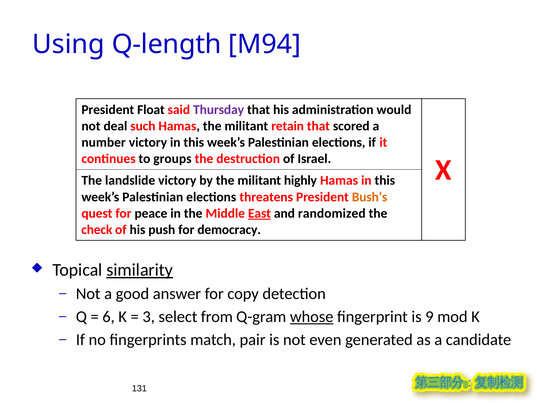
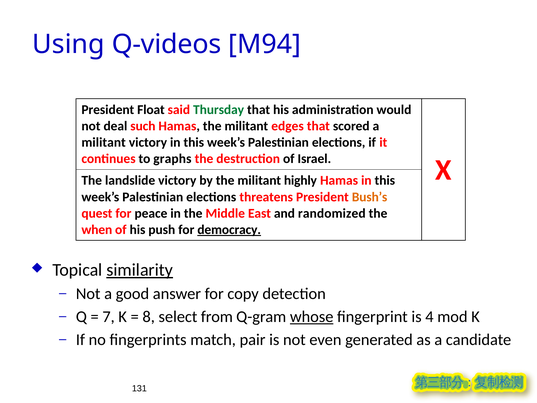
Q-length: Q-length -> Q-videos (167, 44)
Thursday colour: purple -> green (219, 110)
retain: retain -> edges (288, 126)
number: number -> militant (104, 142)
groups: groups -> graphs (172, 159)
East underline: present -> none (259, 213)
check: check -> when (97, 230)
democracy underline: none -> present (229, 230)
6: 6 -> 7 (109, 316)
3: 3 -> 8 (149, 316)
9: 9 -> 4 (429, 316)
